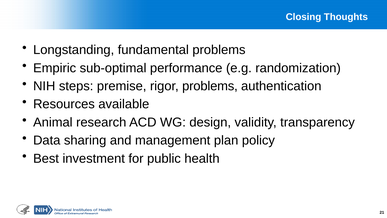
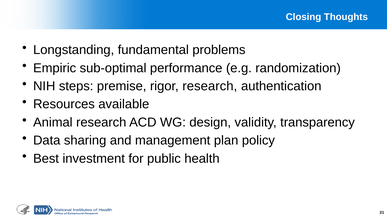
rigor problems: problems -> research (210, 86)
